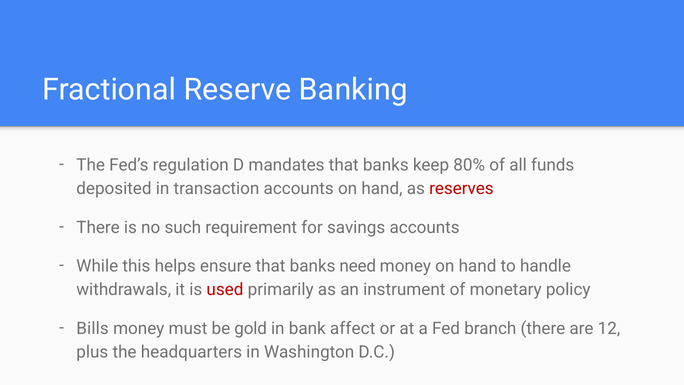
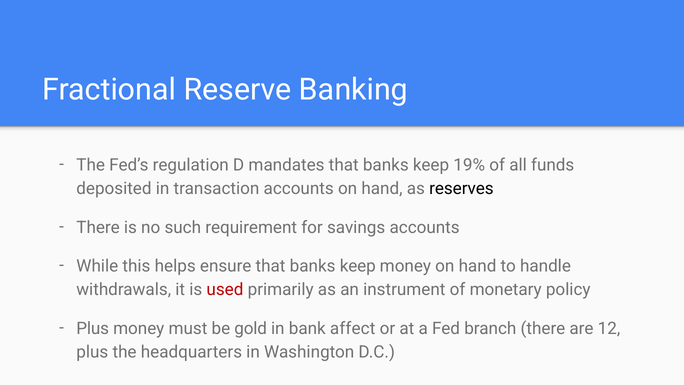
80%: 80% -> 19% (469, 165)
reserves colour: red -> black (461, 189)
ensure that banks need: need -> keep (358, 266)
Bills: Bills -> Plus (93, 328)
